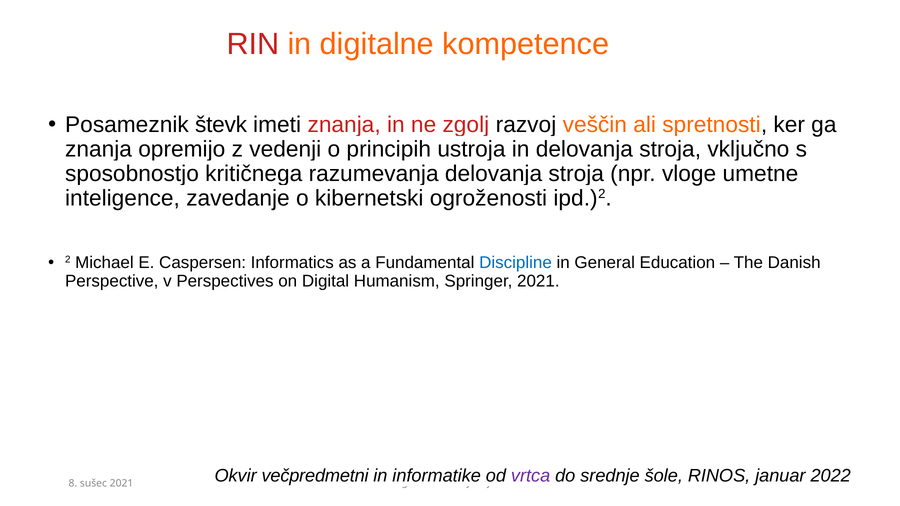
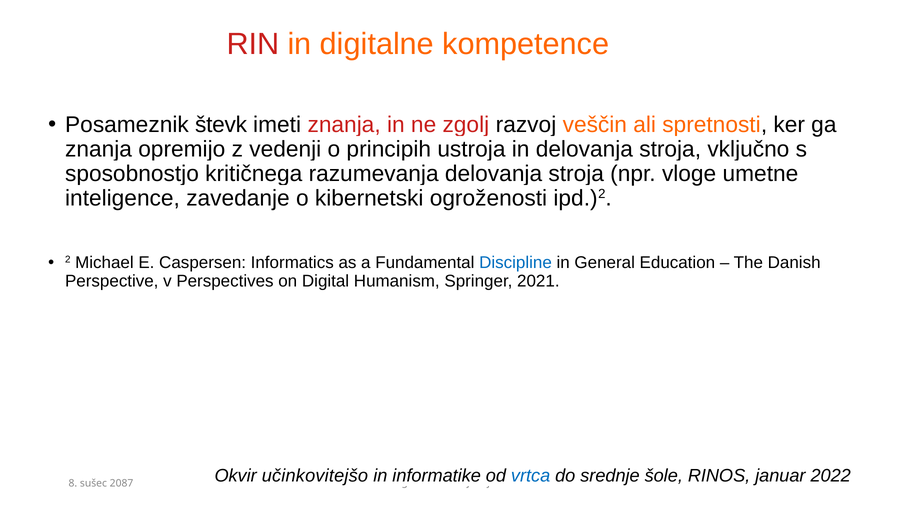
večpredmetni: večpredmetni -> učinkovitejšo (315, 476)
vrtca colour: purple -> blue (531, 476)
sušec 2021: 2021 -> 2087 (122, 483)
